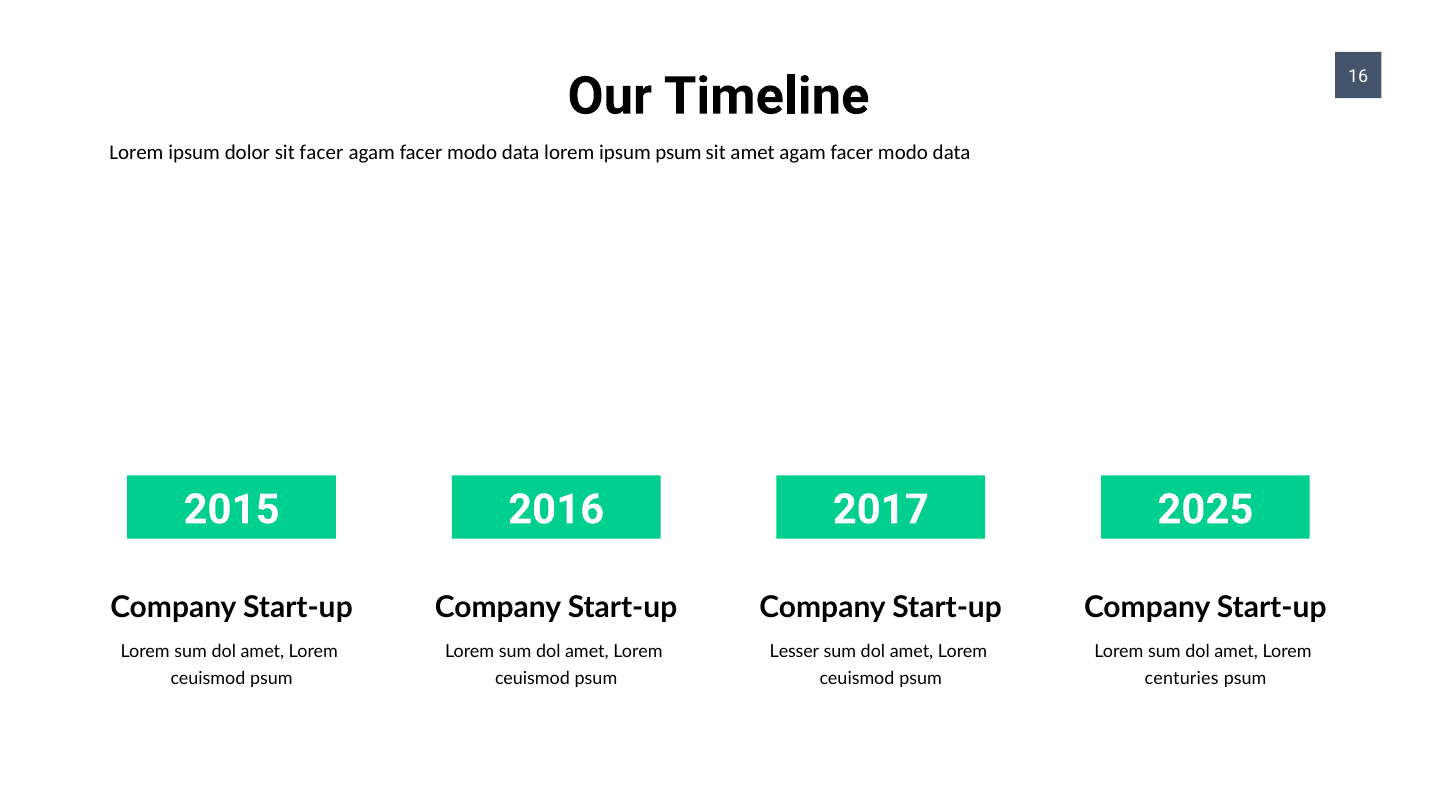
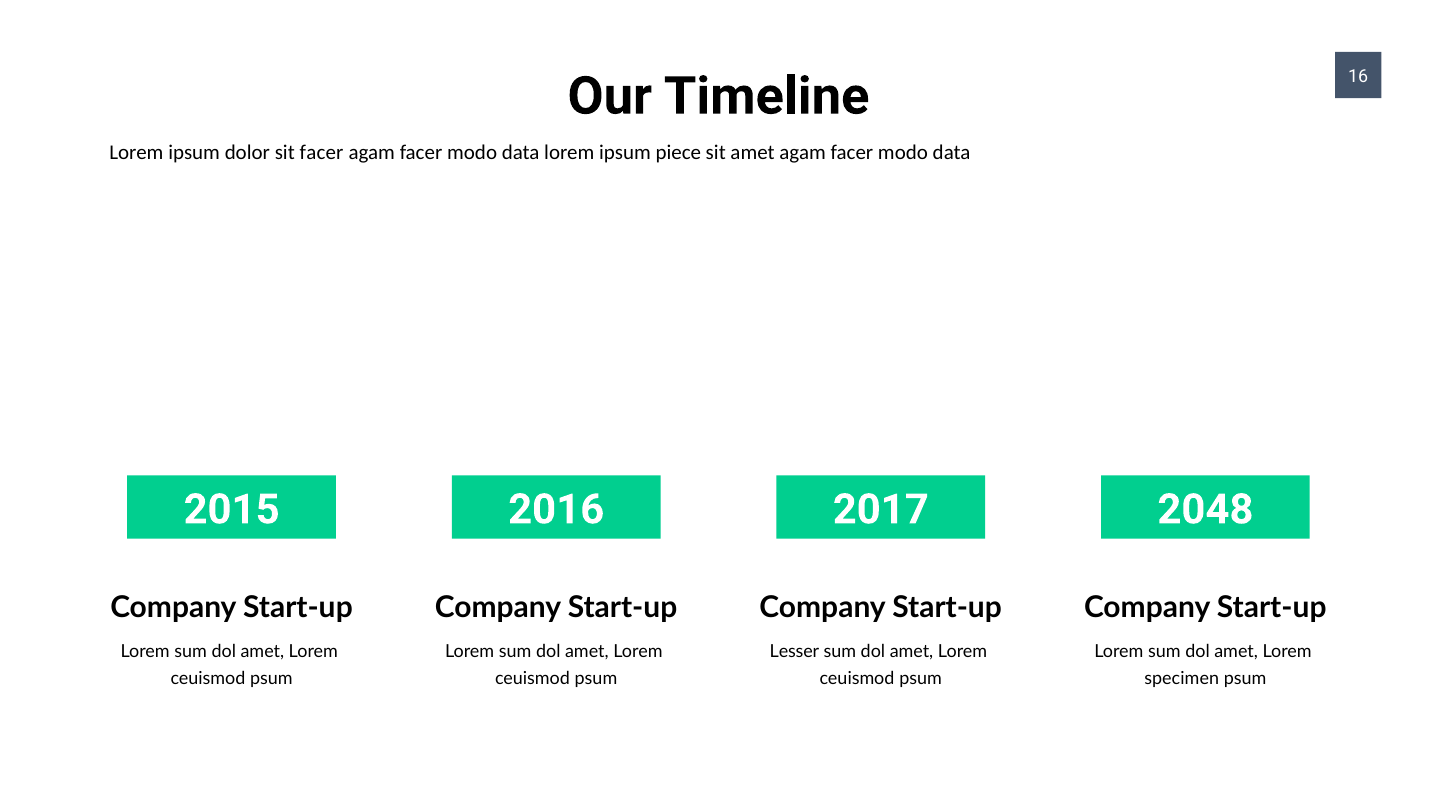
ipsum psum: psum -> piece (678, 153)
2025: 2025 -> 2048 (1205, 510)
centuries: centuries -> specimen (1182, 679)
